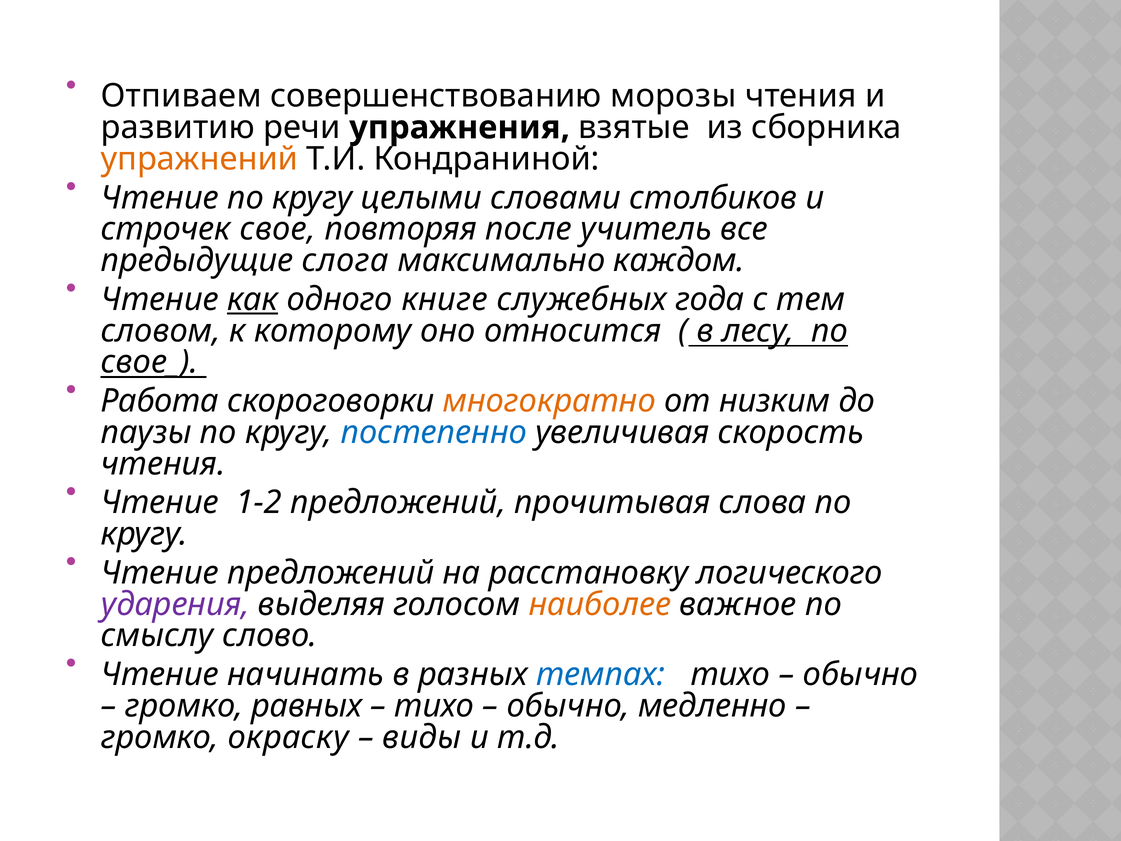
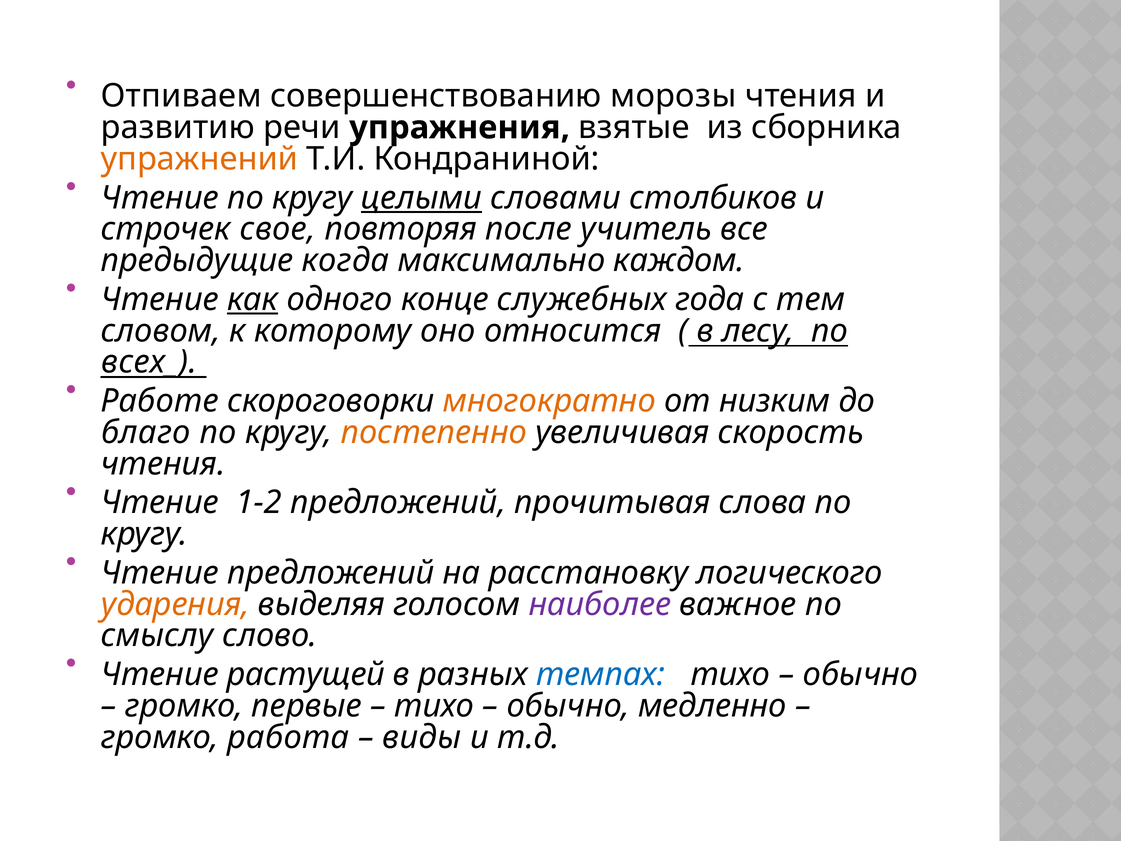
целыми underline: none -> present (421, 198)
слога: слога -> когда (345, 260)
книге: книге -> конце (445, 299)
свое_: свое_ -> всех_ (149, 362)
Работа: Работа -> Работе (160, 401)
паузы: паузы -> благо (146, 432)
постепенно colour: blue -> orange (434, 432)
ударения colour: purple -> orange (175, 604)
наиболее colour: orange -> purple (600, 604)
начинать: начинать -> растущей (306, 674)
равных: равных -> первые (307, 706)
окраску: окраску -> работа (288, 737)
